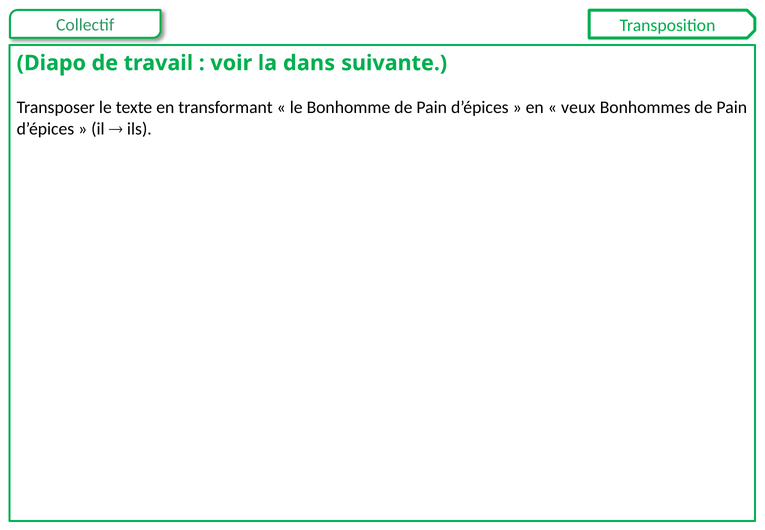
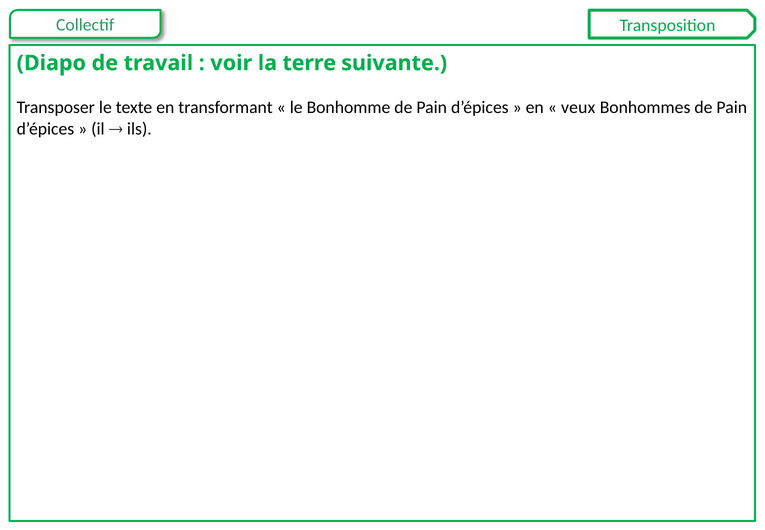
dans: dans -> terre (309, 63)
